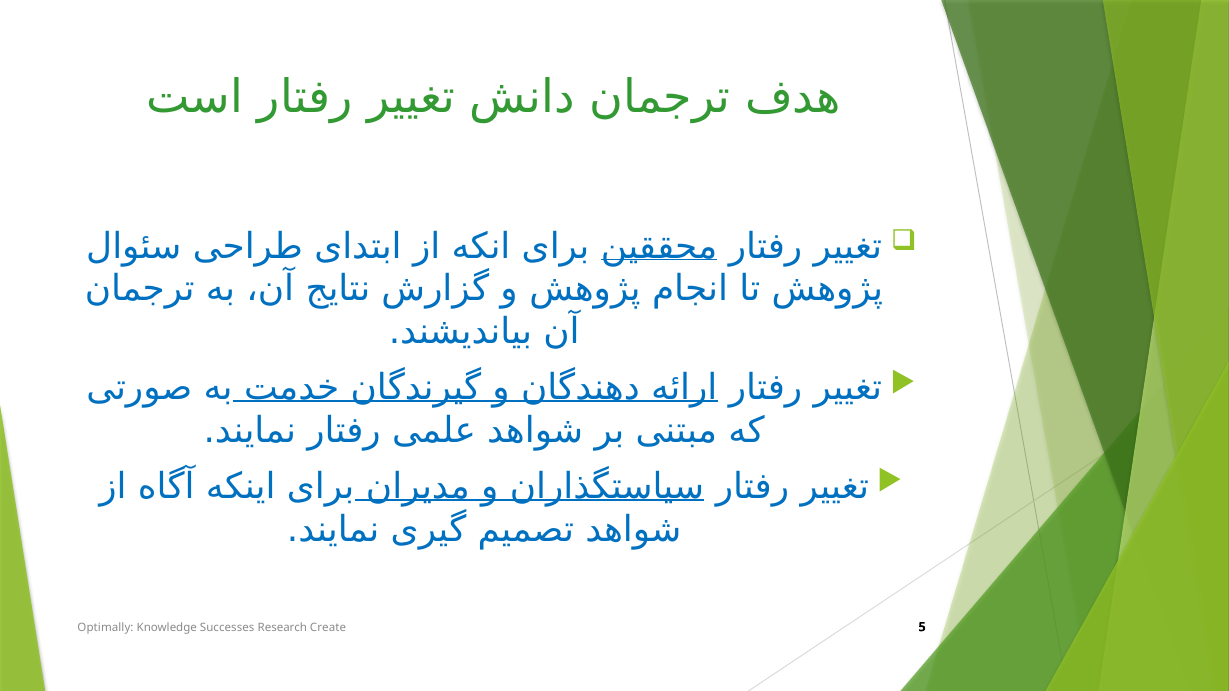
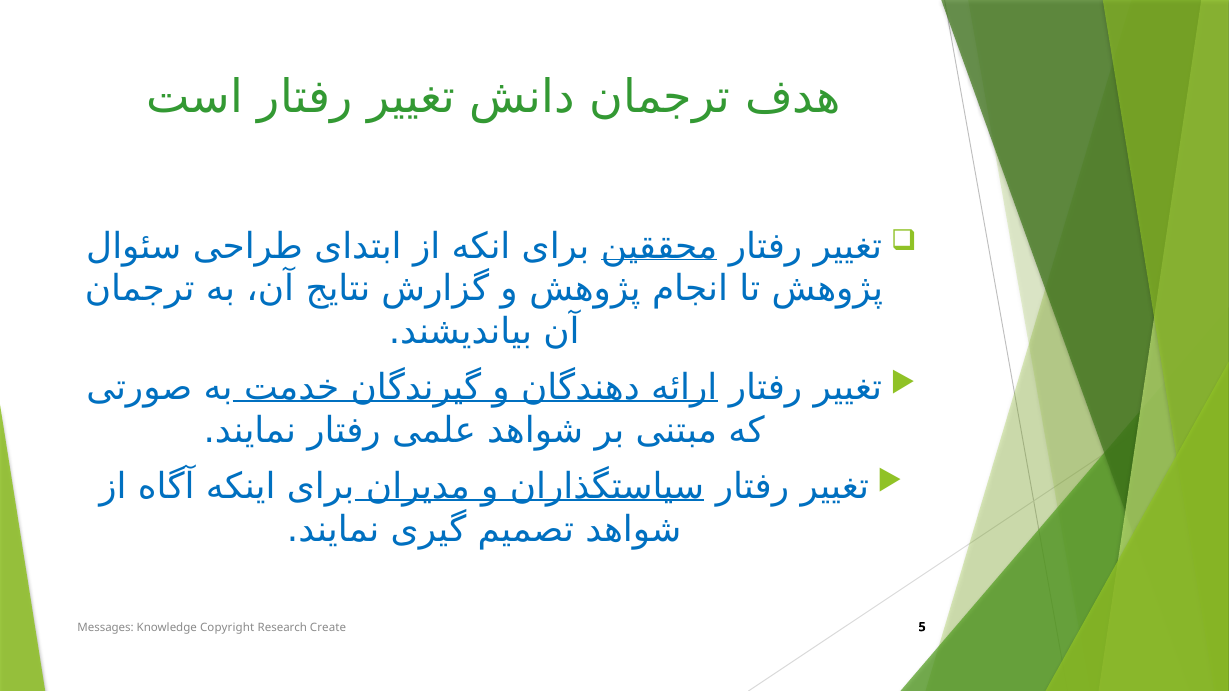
Optimally: Optimally -> Messages (106, 628)
Successes: Successes -> Copyright (227, 628)
